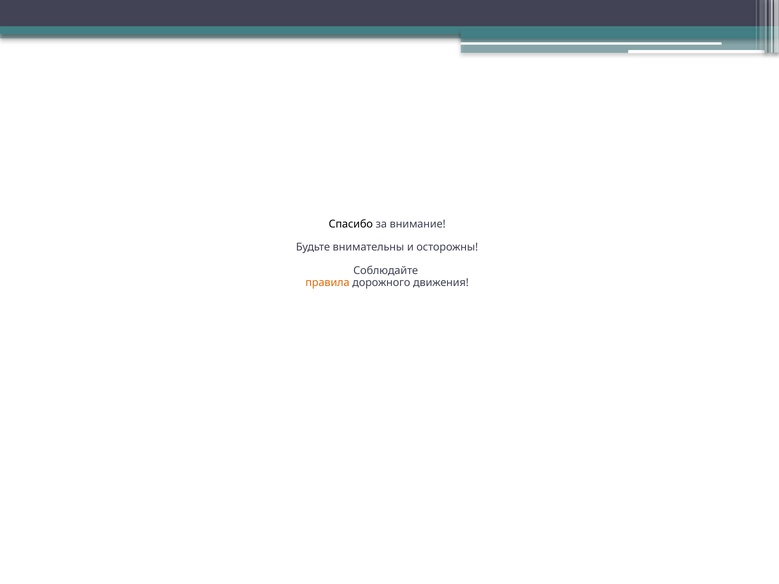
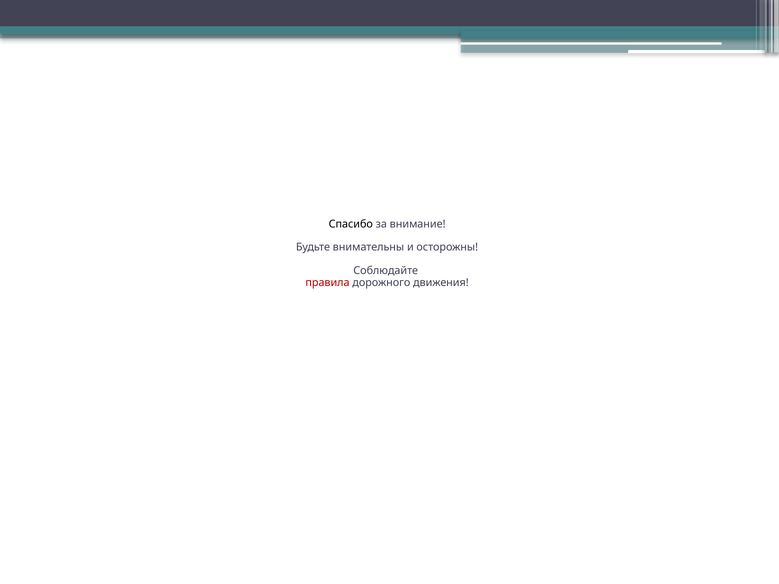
правила colour: orange -> red (328, 283)
